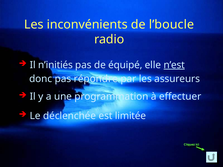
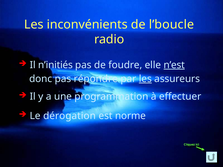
équipé: équipé -> foudre (125, 65)
les underline: none -> present (145, 79)
déclenchée: déclenchée -> dérogation (70, 116)
limitée: limitée -> norme (130, 116)
